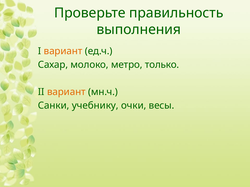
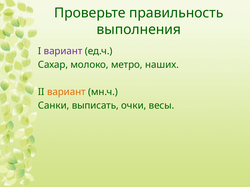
вариант colour: orange -> purple (63, 51)
только: только -> наших (162, 65)
учебнику: учебнику -> выписать (95, 106)
